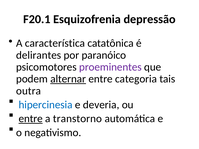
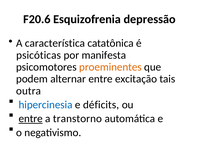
F20.1: F20.1 -> F20.6 (37, 19)
delirantes: delirantes -> psicóticas (39, 55)
paranóico: paranóico -> manifesta (104, 55)
proeminentes colour: purple -> orange (110, 67)
alternar underline: present -> none (68, 79)
categoria: categoria -> excitação (136, 79)
deveria: deveria -> déficits (101, 105)
